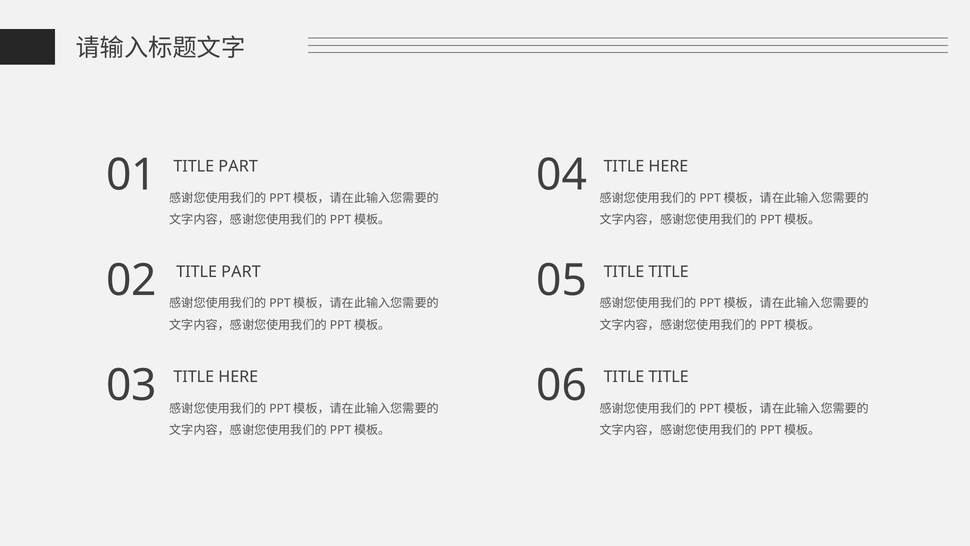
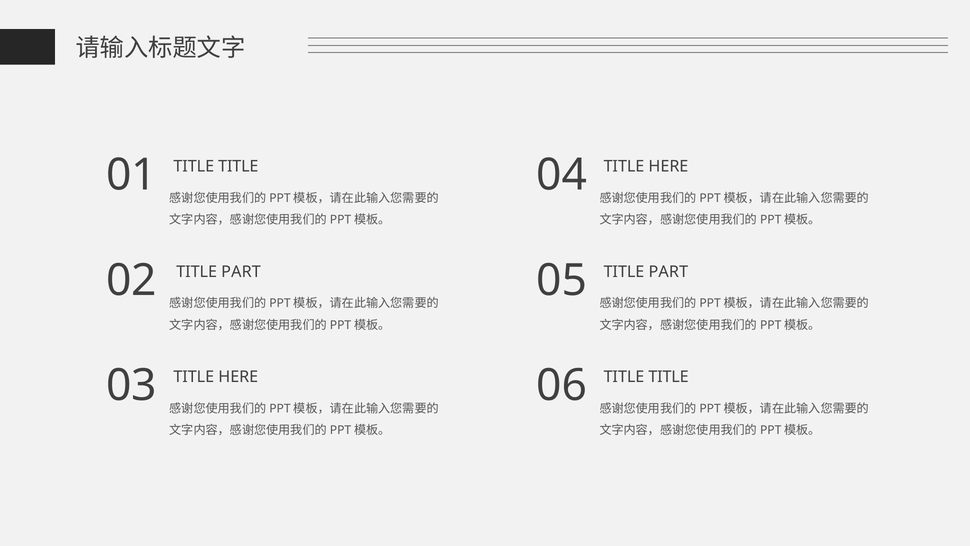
PART: PART -> TITLE (238, 166)
TITLE: TITLE -> PART (668, 272)
